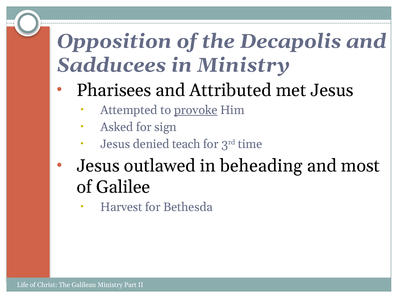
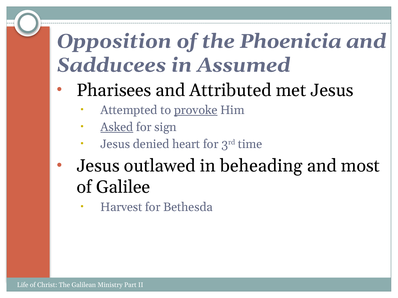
Decapolis: Decapolis -> Phoenicia (291, 41)
in Ministry: Ministry -> Assumed (244, 65)
Asked underline: none -> present (117, 127)
teach: teach -> heart (186, 144)
